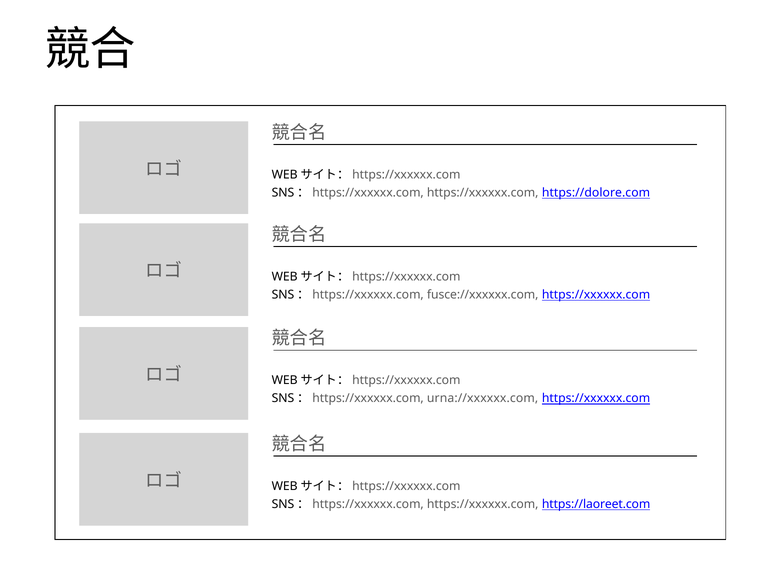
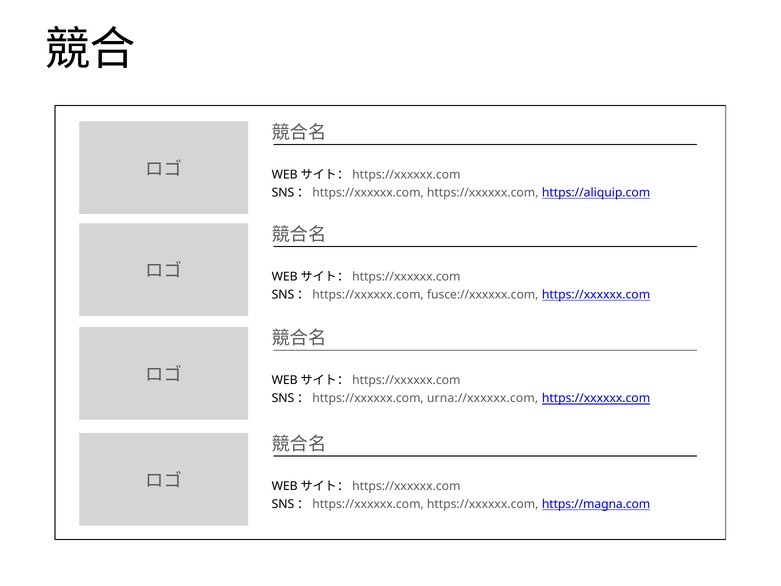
https://dolore.com: https://dolore.com -> https://aliquip.com (596, 193)
https://laoreet.com: https://laoreet.com -> https://magna.com (596, 504)
